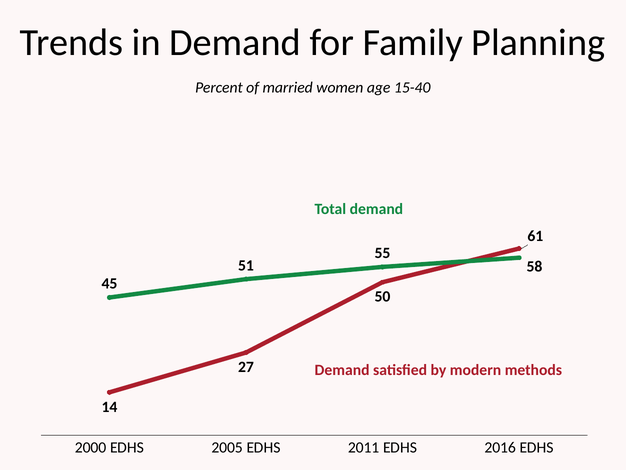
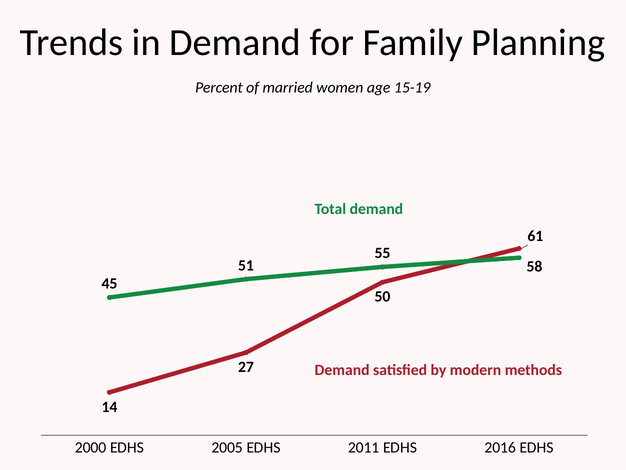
15-40: 15-40 -> 15-19 (412, 88)
